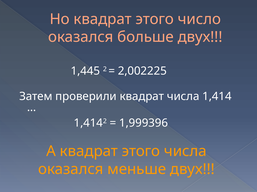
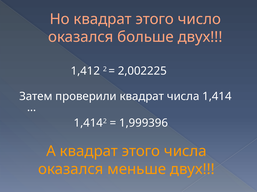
1,445: 1,445 -> 1,412 (85, 71)
